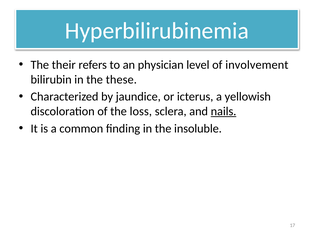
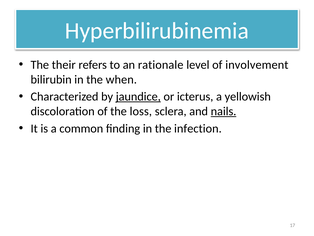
physician: physician -> rationale (161, 65)
these: these -> when (121, 79)
jaundice underline: none -> present (138, 96)
insoluble: insoluble -> infection (198, 128)
